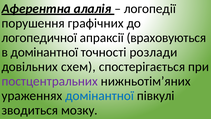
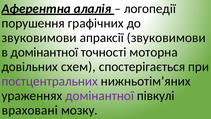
логопедичної: логопедичної -> звуковимови (39, 38)
апраксії враховуються: враховуються -> звуковимови (166, 38)
розлади: розлади -> моторна (154, 52)
домінантної colour: blue -> purple (100, 96)
зводиться: зводиться -> враховані (30, 110)
